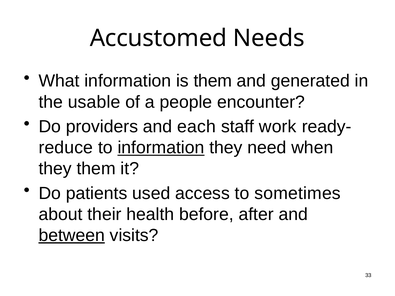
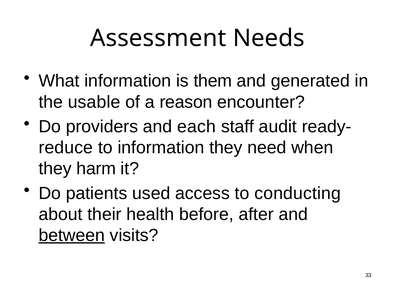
Accustomed: Accustomed -> Assessment (158, 38)
people: people -> reason (186, 102)
work: work -> audit (278, 127)
information underline: present -> none (161, 148)
they them: them -> harm (96, 169)
sometimes: sometimes -> conducting (298, 193)
